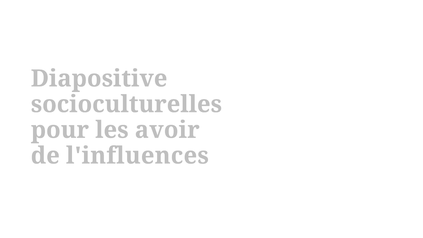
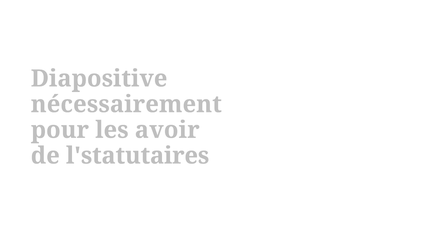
socioculturelles: socioculturelles -> nécessairement (126, 104)
l'influences: l'influences -> l'statutaires (138, 156)
